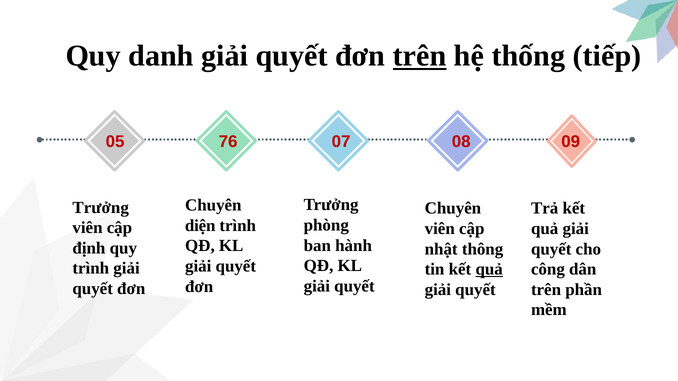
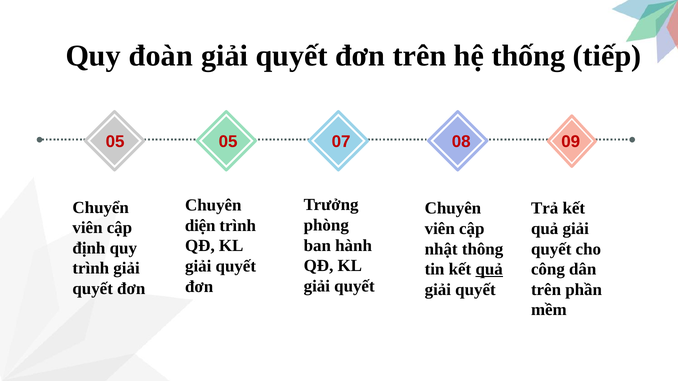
danh: danh -> đoàn (161, 56)
trên underline: present -> none (420, 56)
05 76: 76 -> 05 (228, 142)
Trưởng: Trưởng -> Chuyển (101, 208)
